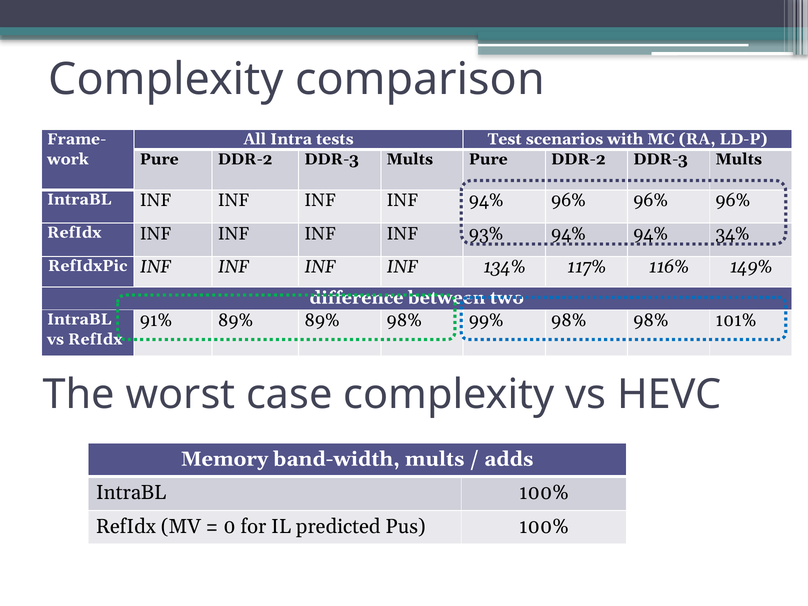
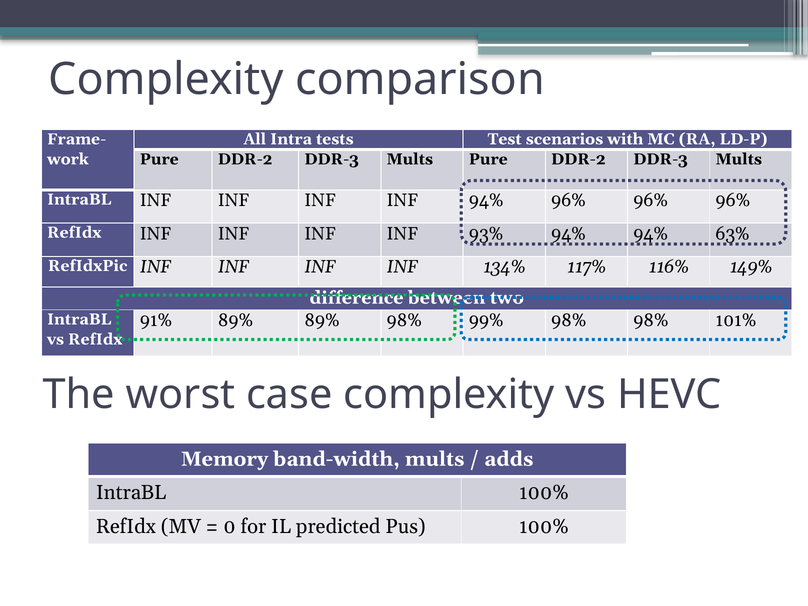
34%: 34% -> 63% (732, 234)
